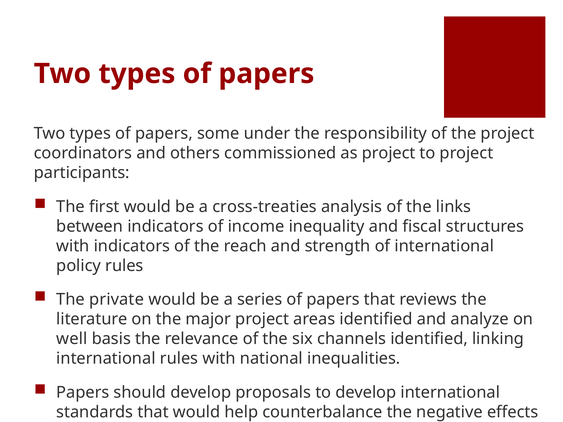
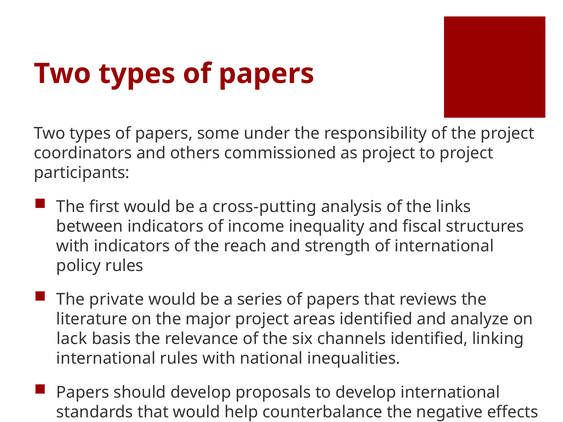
cross-treaties: cross-treaties -> cross-putting (265, 207)
well: well -> lack (72, 339)
